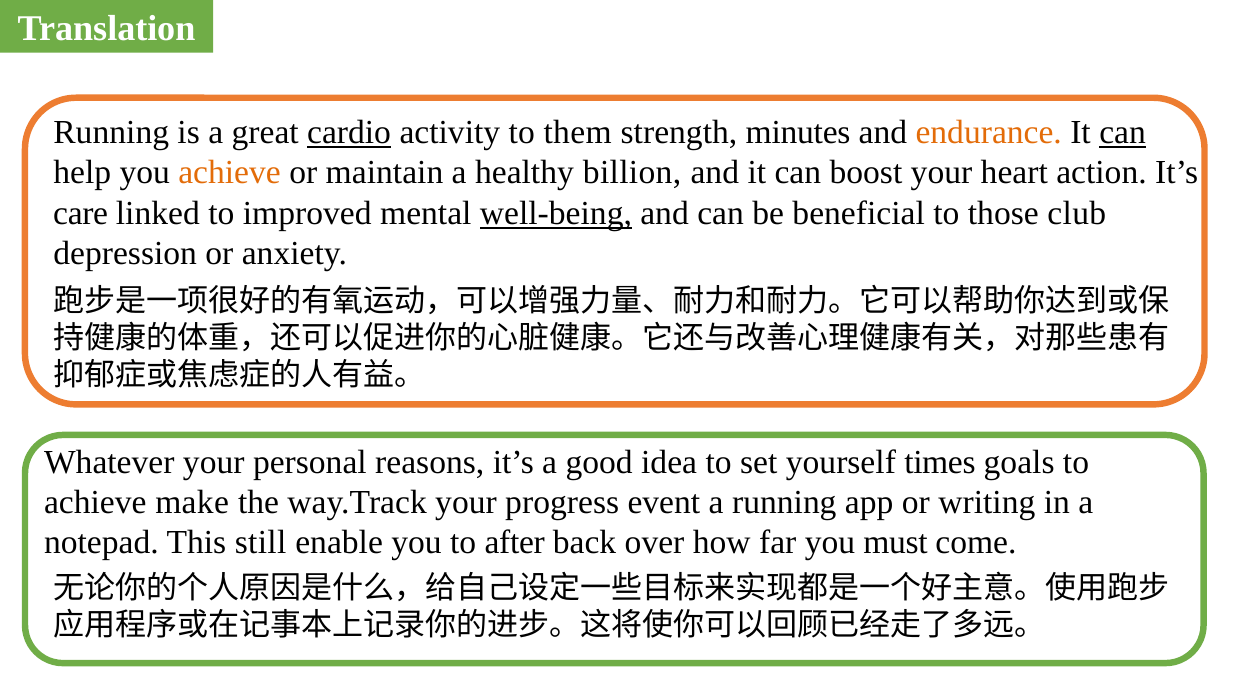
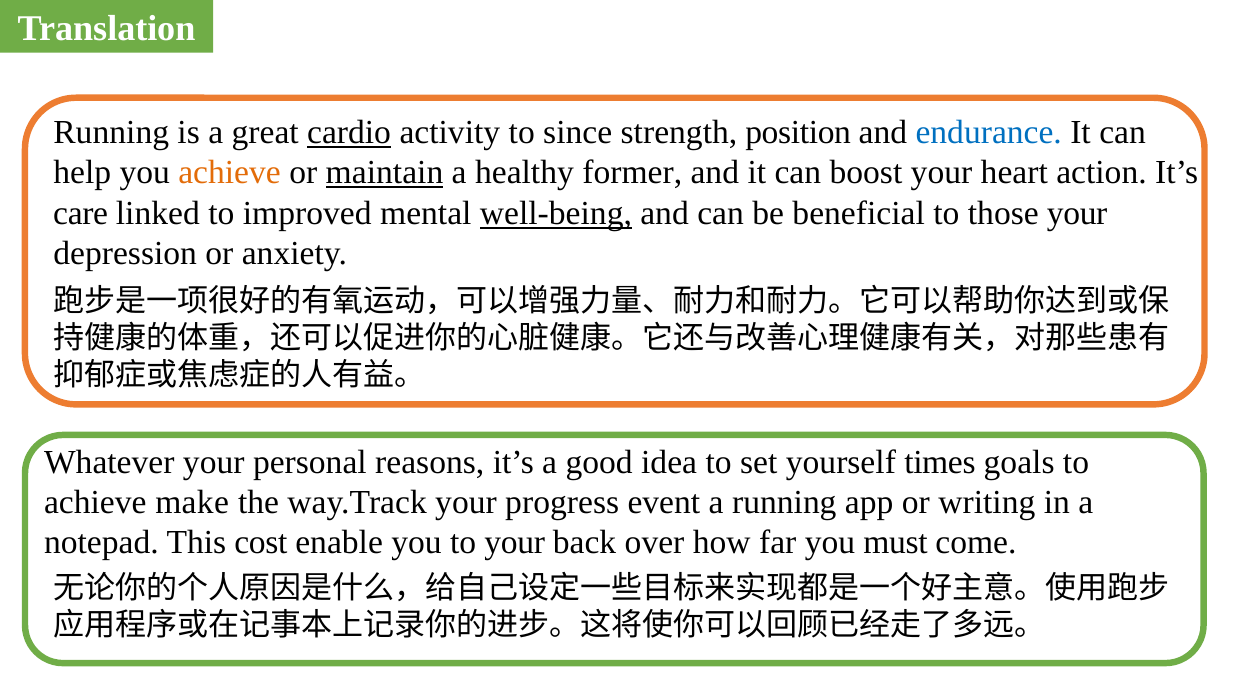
them: them -> since (578, 132)
minutes: minutes -> position (798, 132)
endurance colour: orange -> blue (989, 132)
can underline: present -> none (1123, 132)
maintain underline: none -> present (385, 173)
billion: billion -> former (632, 173)
those club: club -> your (1077, 213)
still: still -> cost (261, 542)
to after: after -> your (515, 542)
